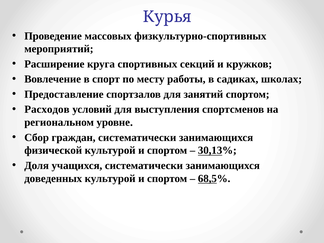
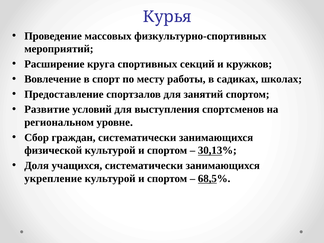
Расходов: Расходов -> Развитие (47, 109)
доведенных: доведенных -> укрепление (53, 178)
